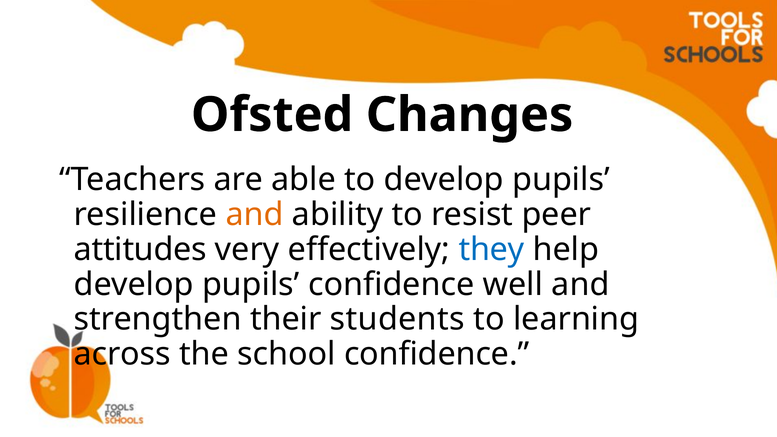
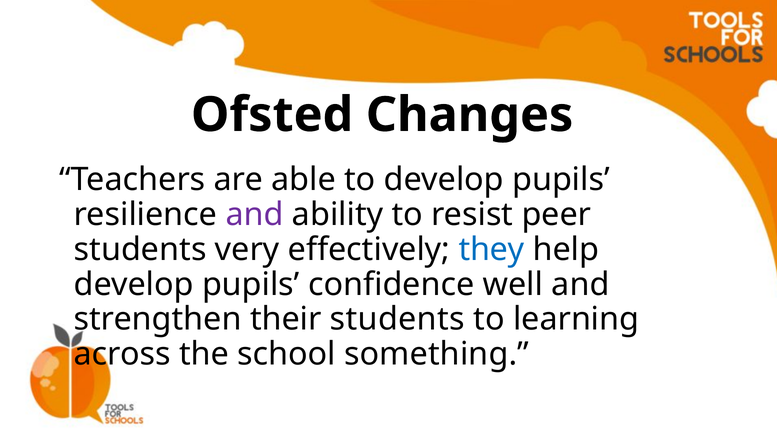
and colour: orange -> purple (255, 214)
attitudes: attitudes -> students (140, 249)
school confidence: confidence -> something (437, 354)
